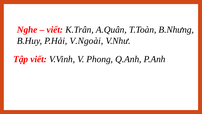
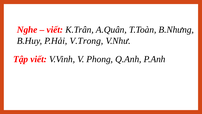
V.Ngoài: V.Ngoài -> V.Trong (86, 41)
